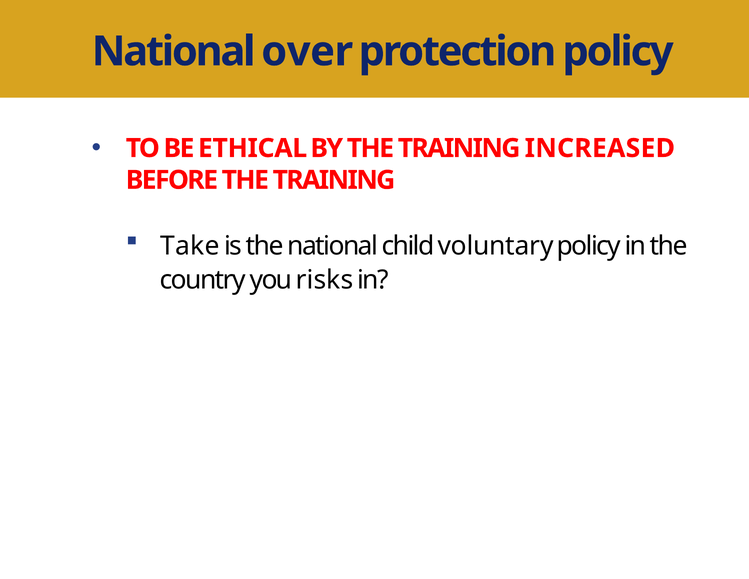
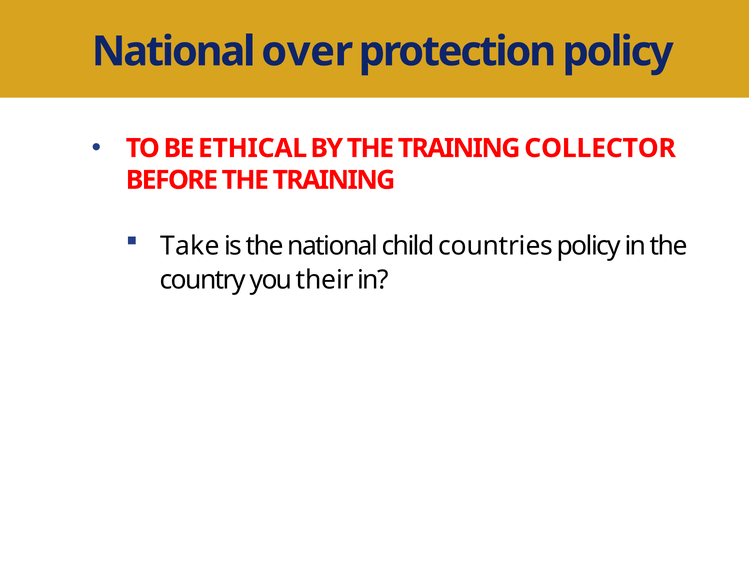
INCREASED: INCREASED -> COLLECTOR (600, 148)
voluntary: voluntary -> countries (496, 246)
risks: risks -> their (325, 280)
